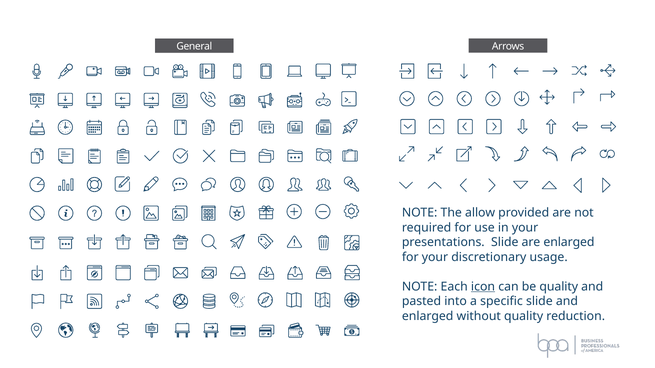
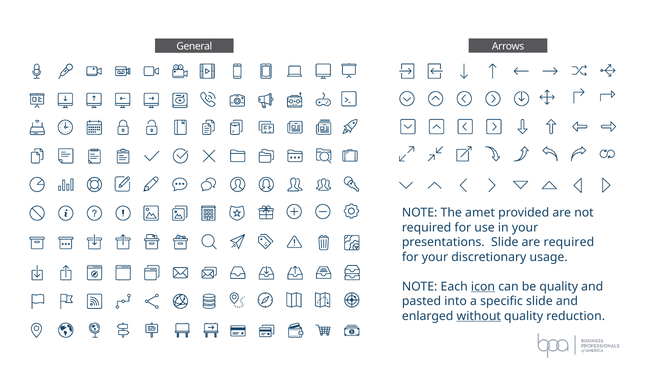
allow: allow -> amet (480, 213)
are enlarged: enlarged -> required (569, 243)
without underline: none -> present (479, 316)
